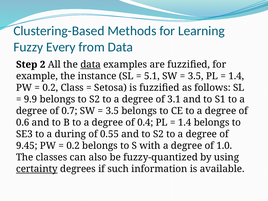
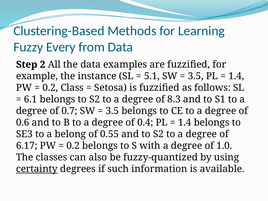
data underline: present -> none (91, 65)
9.9: 9.9 -> 6.1 (31, 99)
3.1: 3.1 -> 8.3 (174, 99)
during: during -> belong (70, 134)
9.45: 9.45 -> 6.17 (27, 146)
